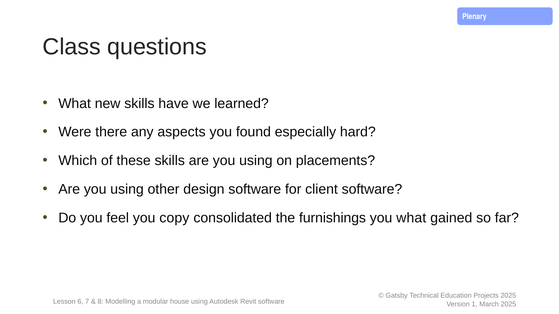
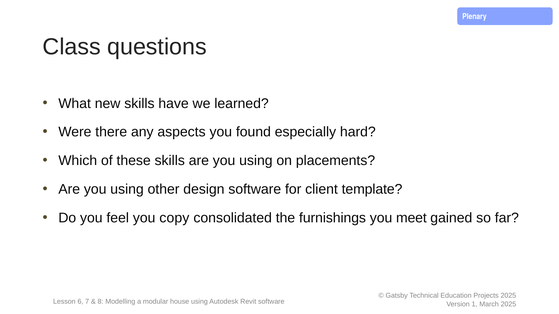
client software: software -> template (372, 190)
you what: what -> meet (411, 218)
